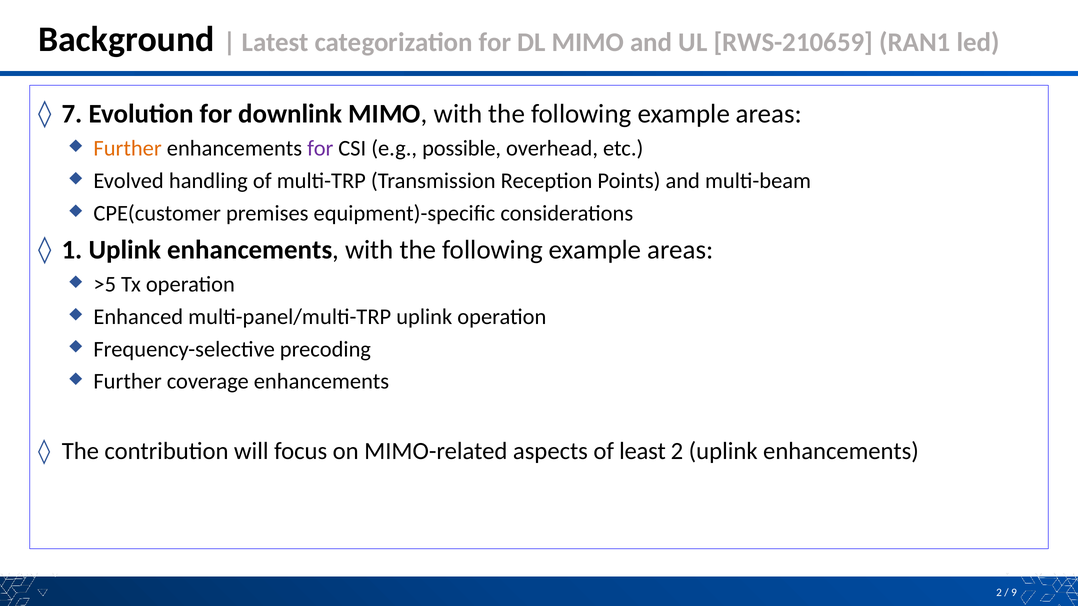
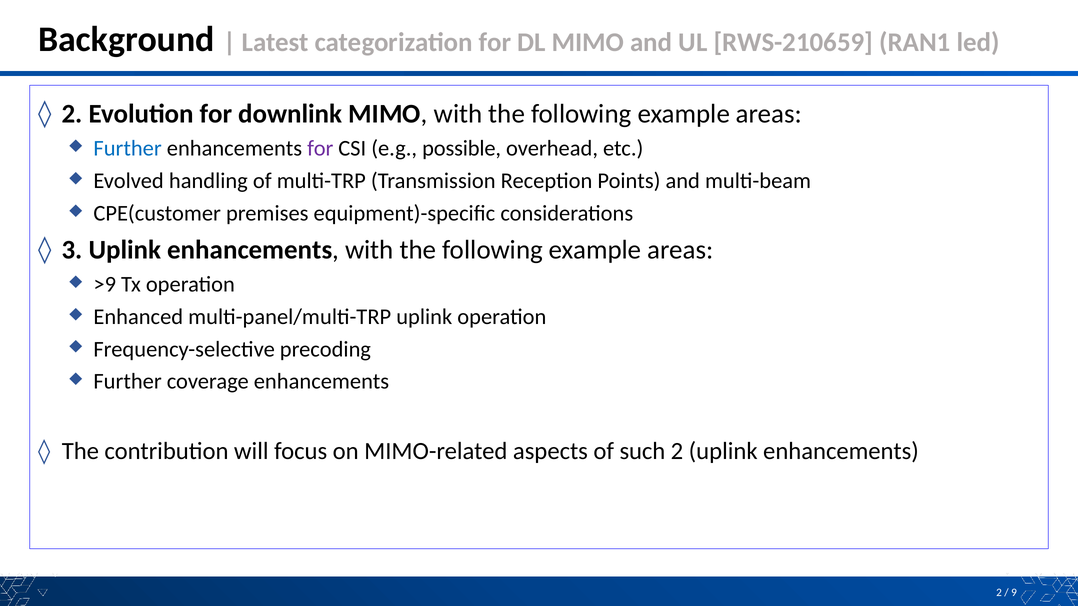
7: 7 -> 2 (72, 114)
Further colour: orange -> blue (128, 149)
1: 1 -> 3 (72, 250)
>5: >5 -> >9 (105, 285)
least: least -> such (642, 452)
